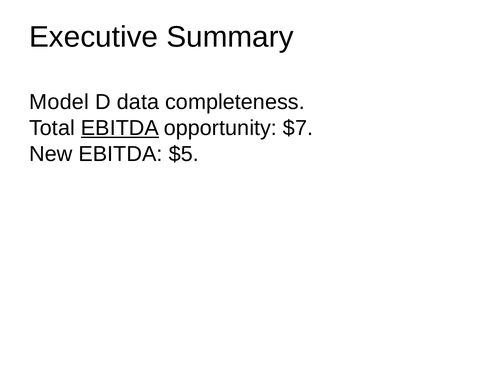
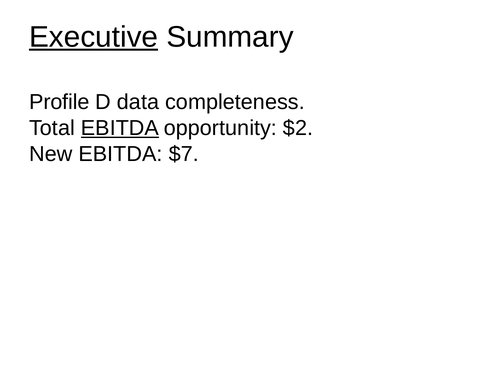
Executive underline: none -> present (94, 37)
Model: Model -> Profile (59, 102)
$7: $7 -> $2 (298, 128)
$5: $5 -> $7 (184, 154)
